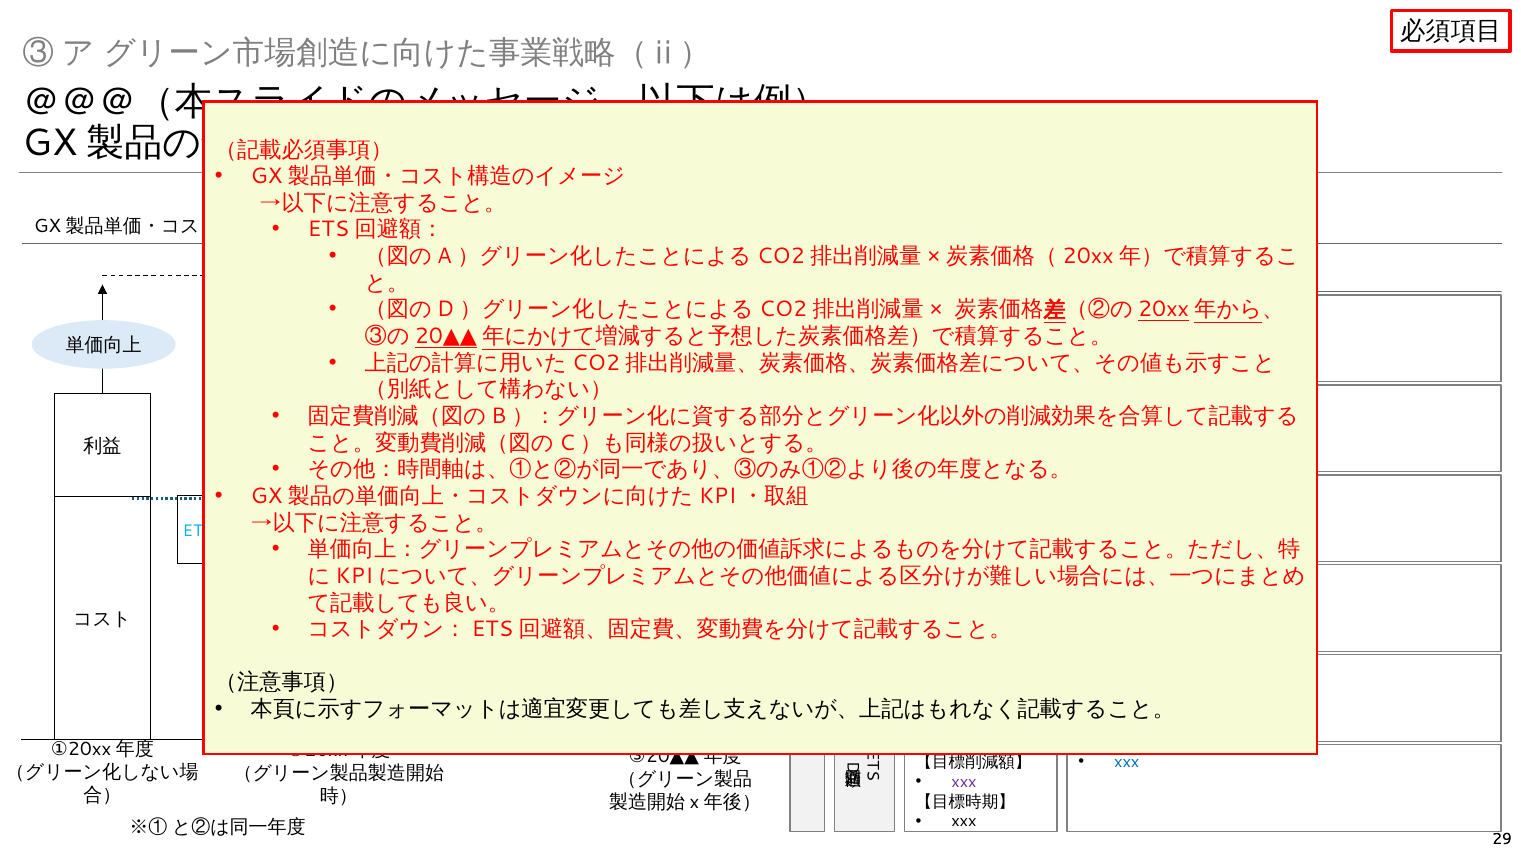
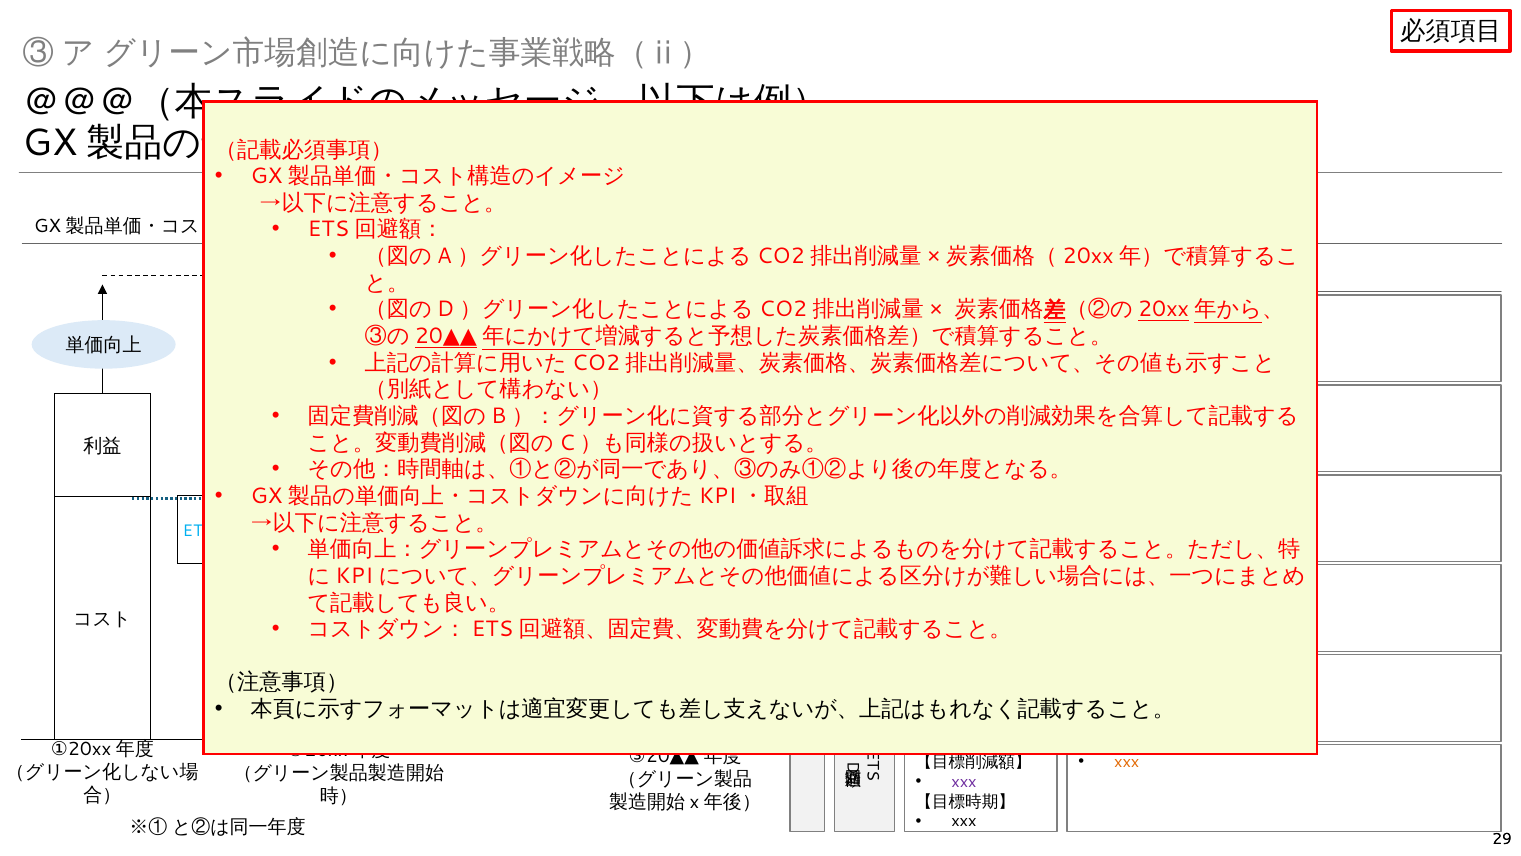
xxx colour: blue -> orange (1127, 761)
